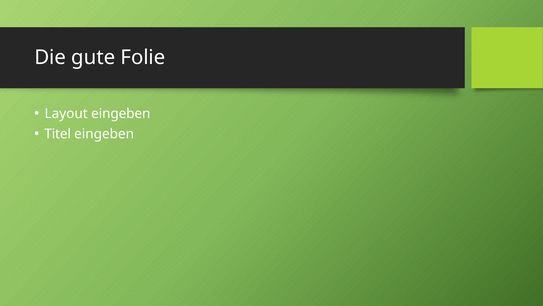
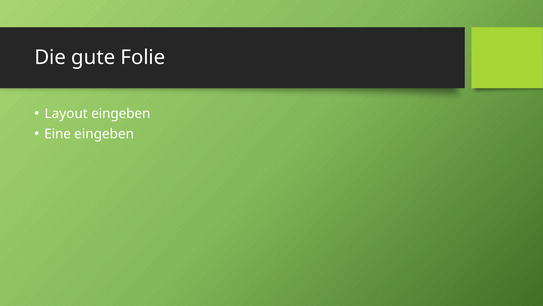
Titel: Titel -> Eine (58, 134)
